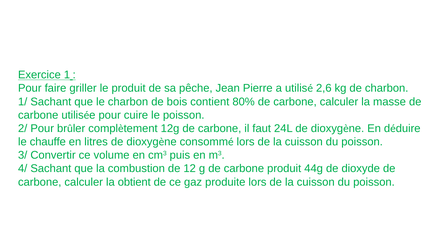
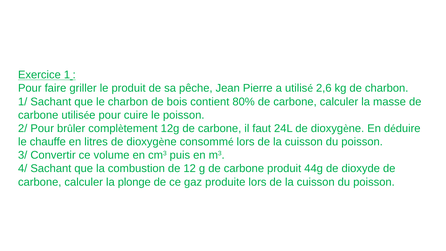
obtient: obtient -> plonge (134, 182)
